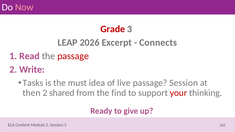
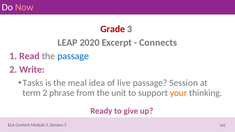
2026: 2026 -> 2020 (90, 43)
passage colour: red -> blue (73, 56)
must: must -> meal (77, 83)
then: then -> term (32, 93)
shared: shared -> phrase (62, 93)
find: find -> unit (119, 93)
your colour: red -> orange (178, 93)
